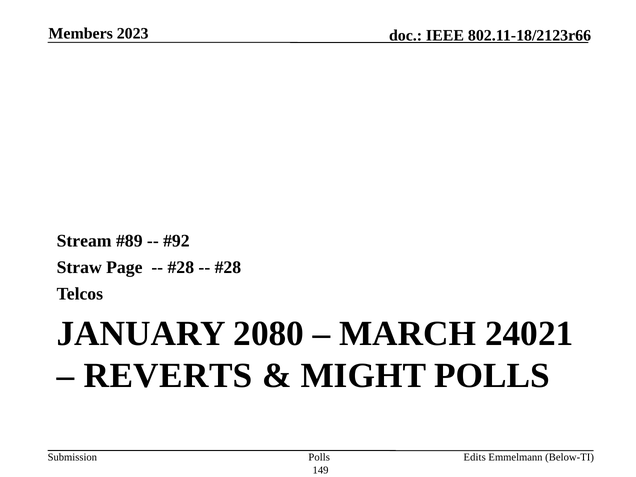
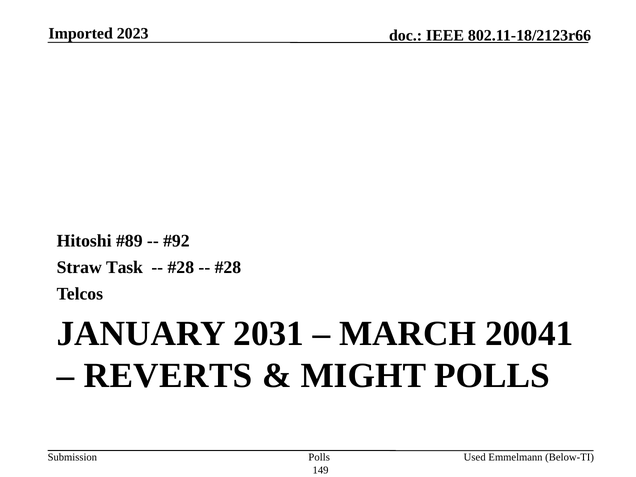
Members: Members -> Imported (81, 34)
Stream: Stream -> Hitoshi (84, 241)
Page: Page -> Task (124, 267)
2080: 2080 -> 2031 (269, 333)
24021: 24021 -> 20041 (529, 333)
Edits: Edits -> Used (475, 457)
